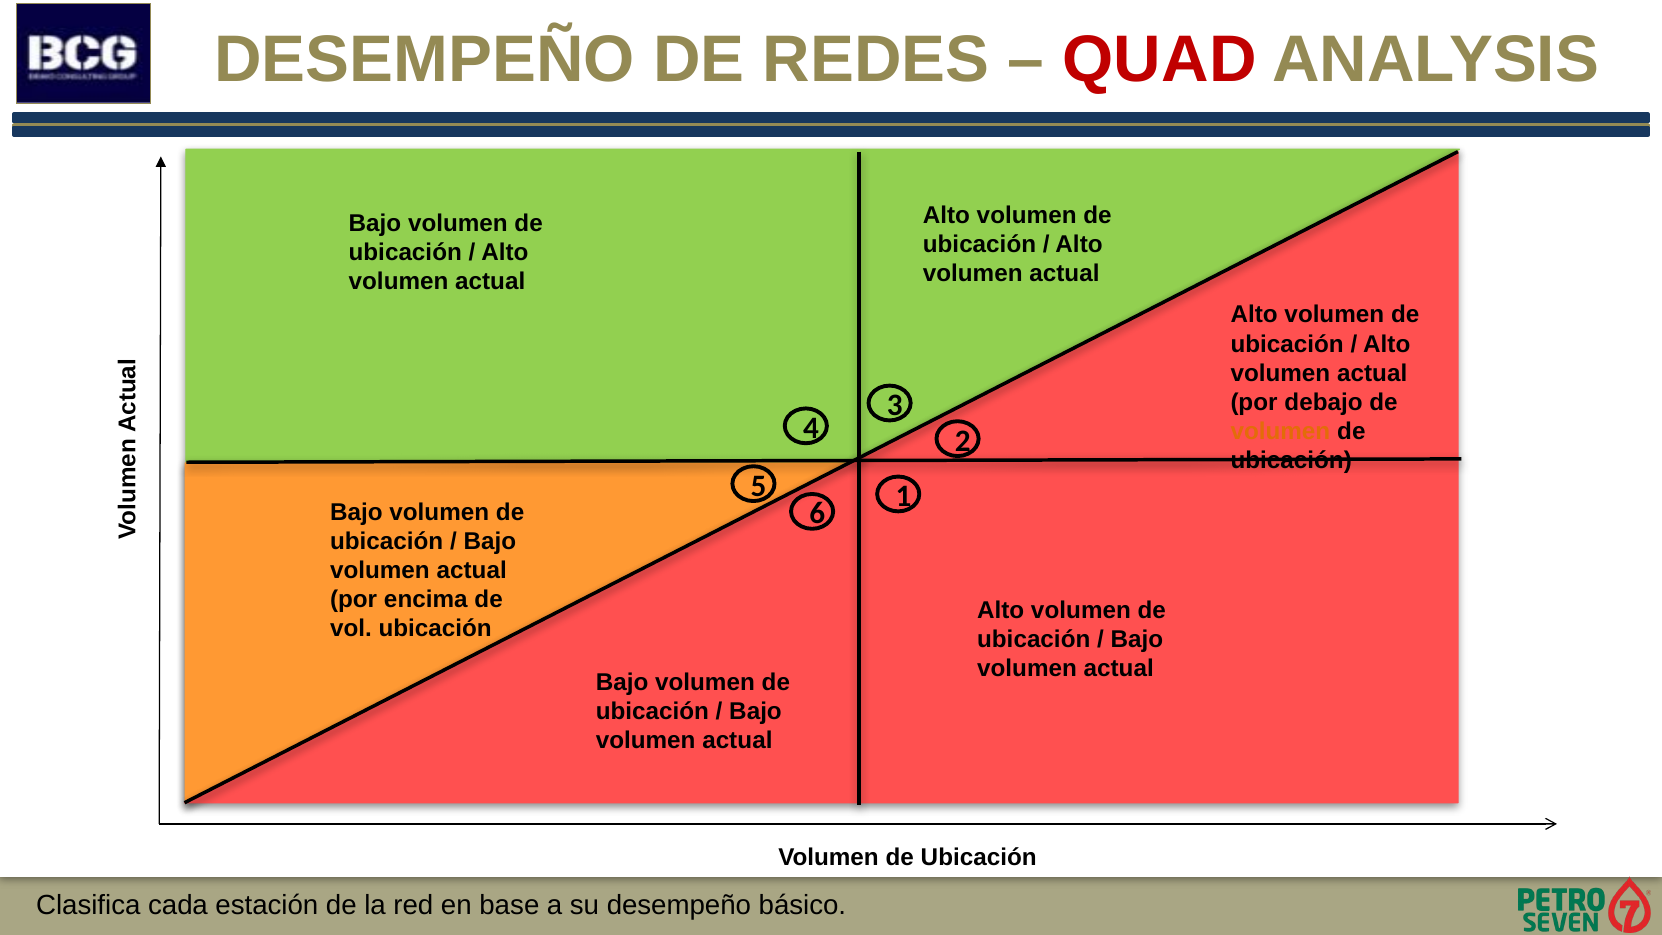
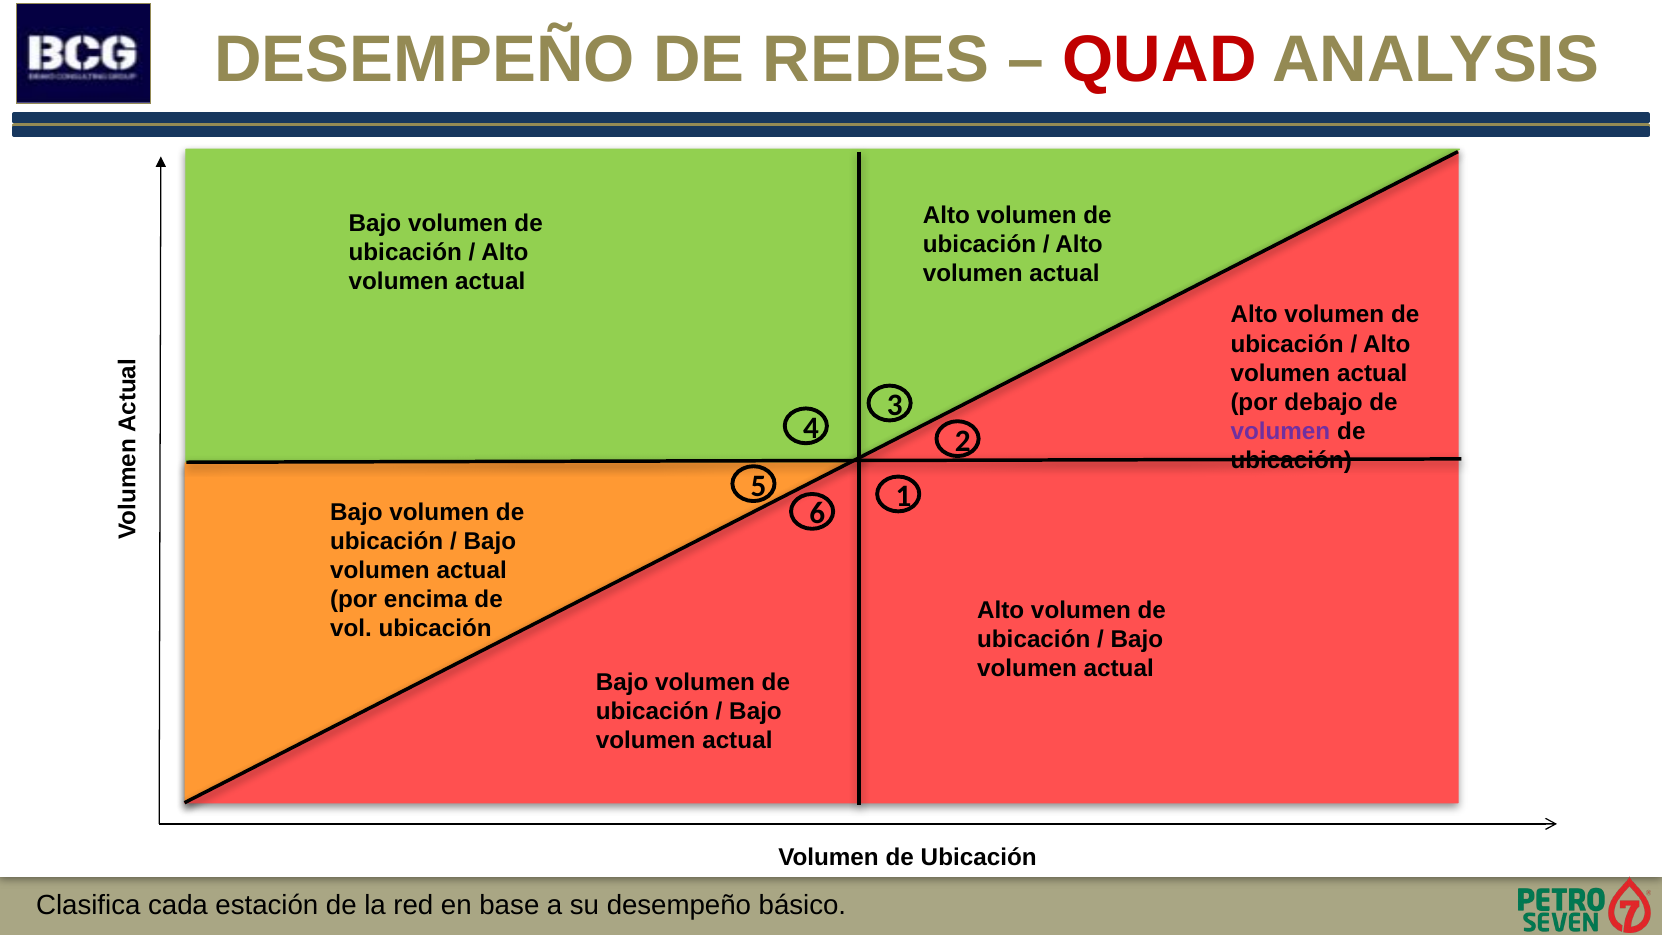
volumen colour: orange -> purple (1280, 431)
